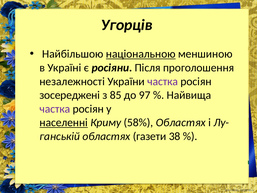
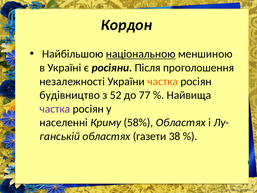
Угорців: Угорців -> Кордон (127, 25)
частка colour: purple -> orange (163, 81)
зосереджені: зосереджені -> будівництво (70, 95)
85: 85 -> 52 (116, 95)
97: 97 -> 77 (145, 95)
населенні underline: present -> none (64, 122)
